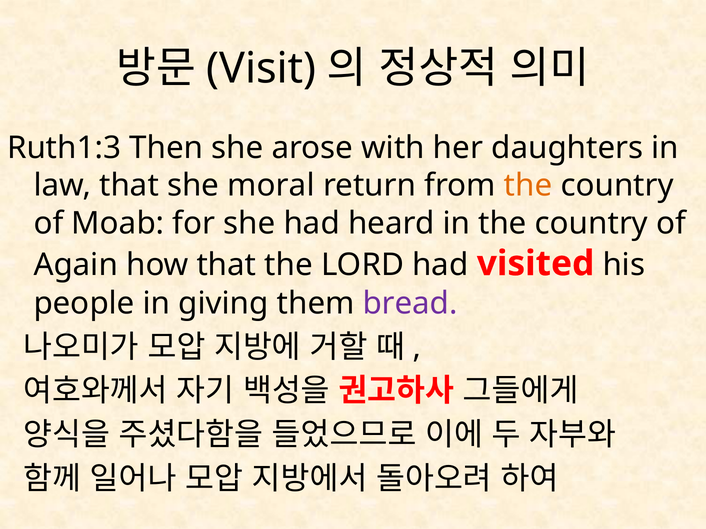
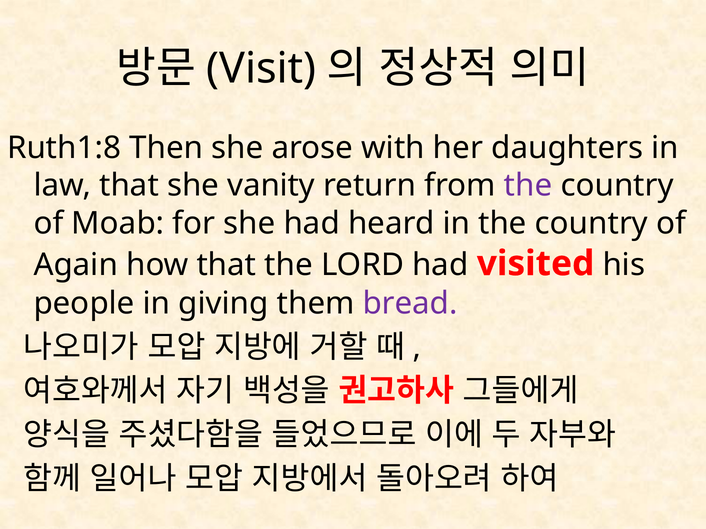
Ruth1:3: Ruth1:3 -> Ruth1:8 (64, 148)
moral: moral -> vanity (271, 186)
the colour: orange -> purple (528, 186)
